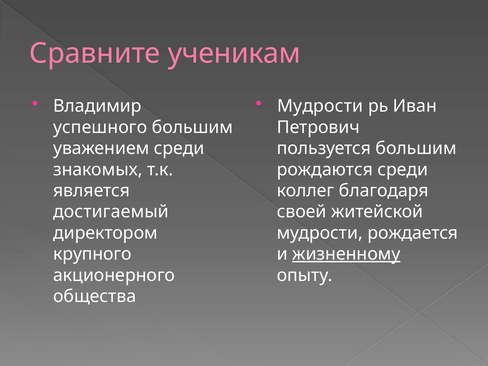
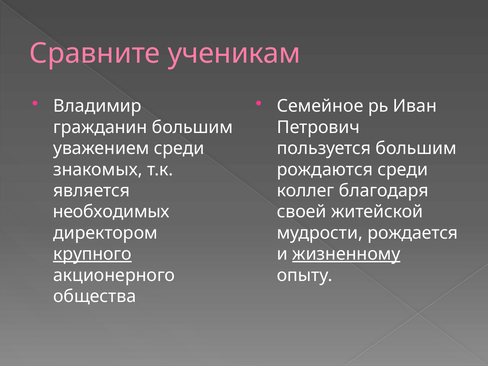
Мудрости: Мудрости -> Семейное (320, 106)
успешного: успешного -> гражданин (100, 127)
достигаемый: достигаемый -> необходимых (111, 212)
крупного underline: none -> present (92, 254)
